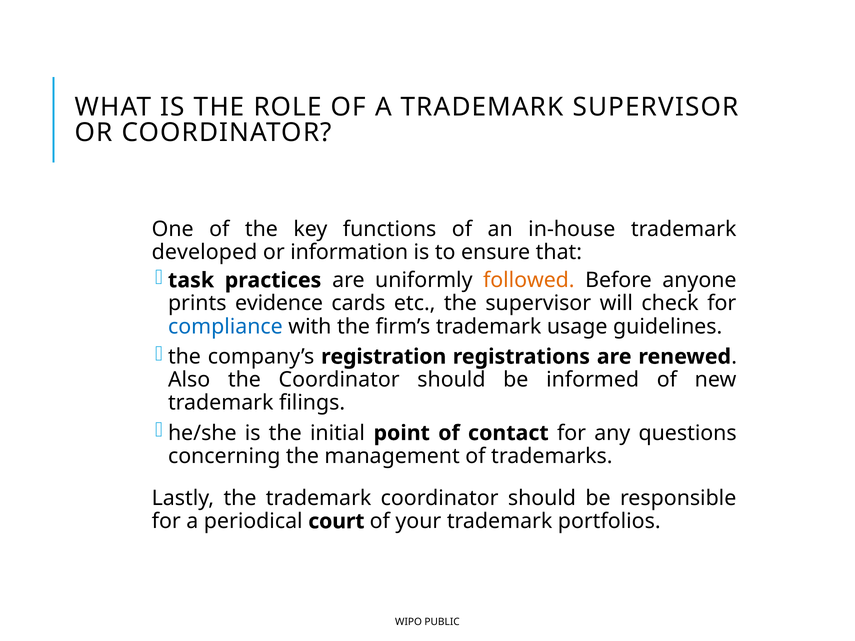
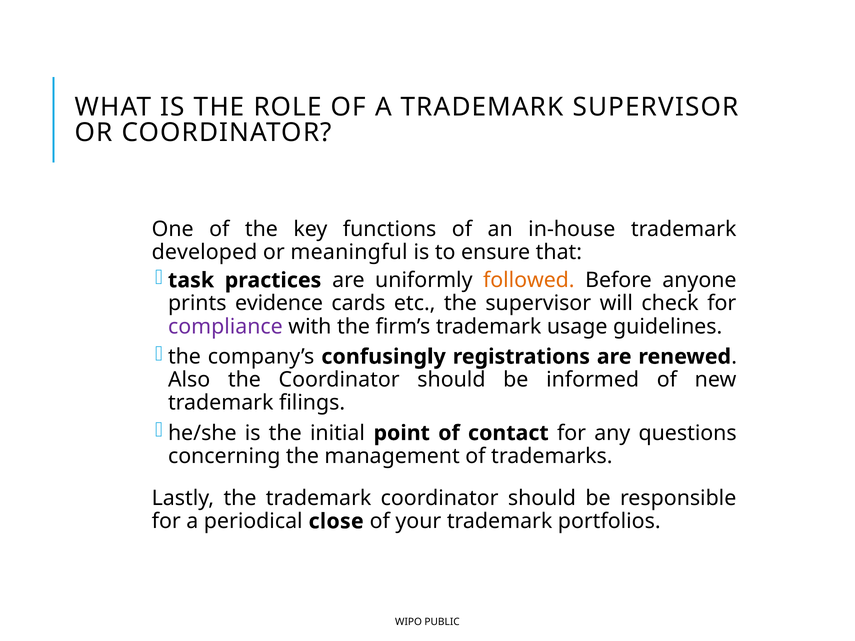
information: information -> meaningful (349, 253)
compliance colour: blue -> purple (225, 327)
registration: registration -> confusingly (384, 357)
court: court -> close (336, 521)
